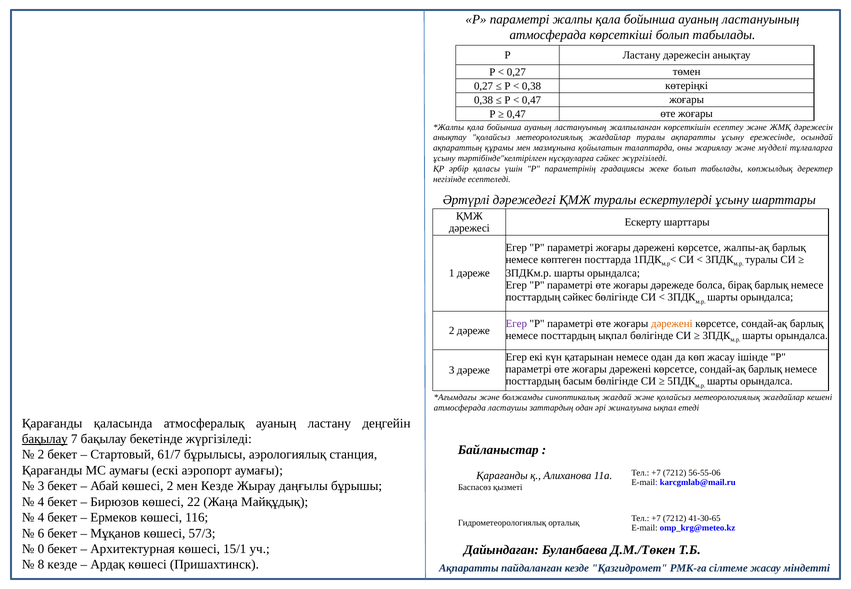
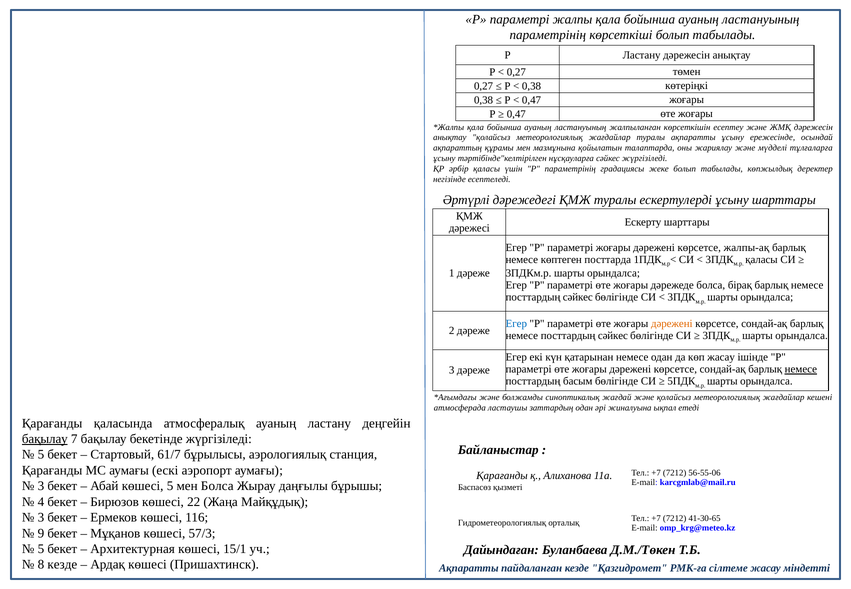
атмосферада: атмосферада -> параметрінің (548, 35)
туралы: туралы -> қаласы (762, 260)
Егер colour: purple -> blue (516, 324)
ықпал: ықпал -> сәйкес (613, 336)
немесе underline: none -> present (801, 369)
2: 2 -> 5 (41, 455)
көшесі 2: 2 -> 5 (170, 486)
мен Кезде: Кезде -> Болса (217, 486)
4: 4 -> 3 (41, 518)
6: 6 -> 9 (41, 533)
0: 0 -> 5 (41, 549)
